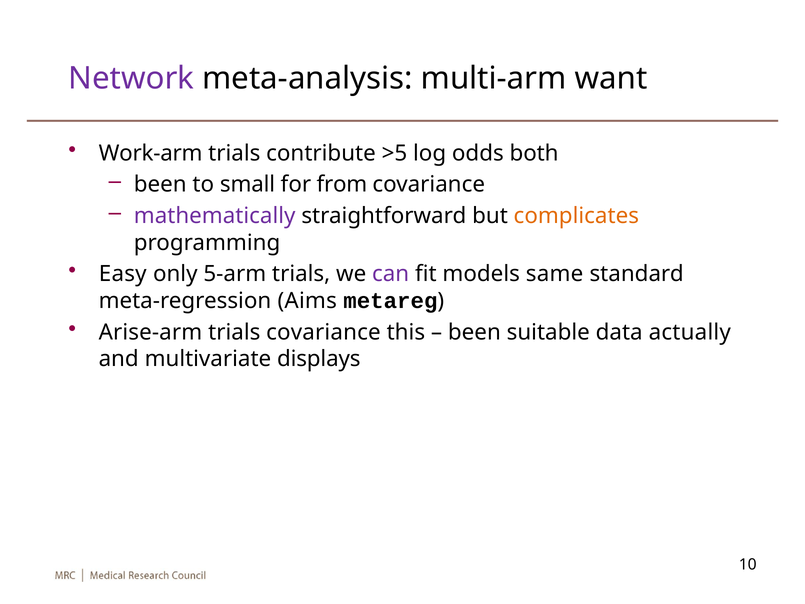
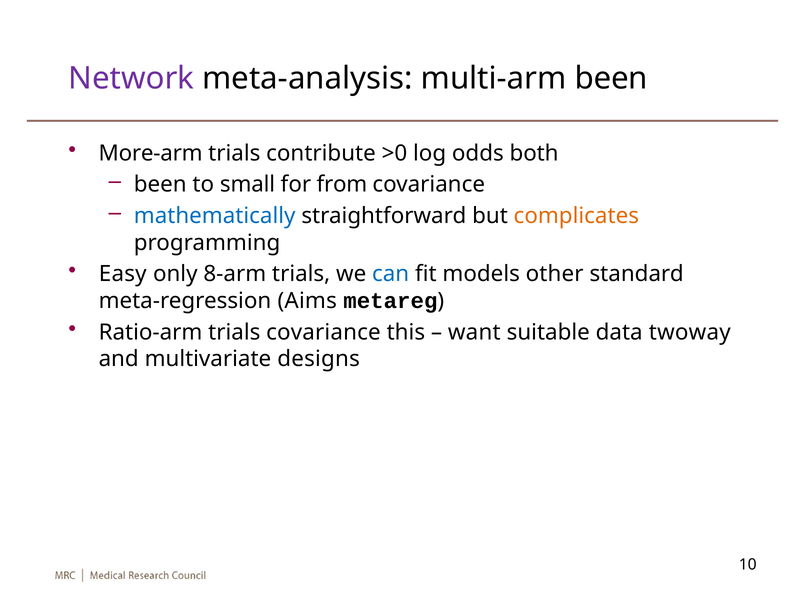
multi-arm want: want -> been (611, 78)
Work-arm: Work-arm -> More-arm (151, 153)
>5: >5 -> >0 (394, 153)
mathematically colour: purple -> blue (215, 216)
5-arm: 5-arm -> 8-arm (235, 274)
can colour: purple -> blue (391, 274)
same: same -> other (555, 274)
Arise-arm: Arise-arm -> Ratio-arm (150, 332)
been: been -> want (474, 332)
actually: actually -> twoway (690, 332)
displays: displays -> designs (319, 359)
